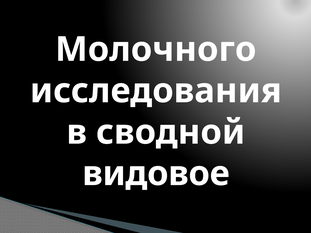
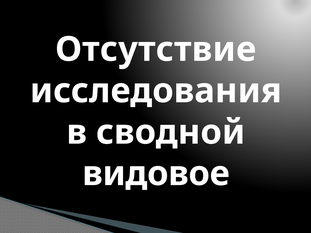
Молочного: Молочного -> Отсутствие (156, 49)
